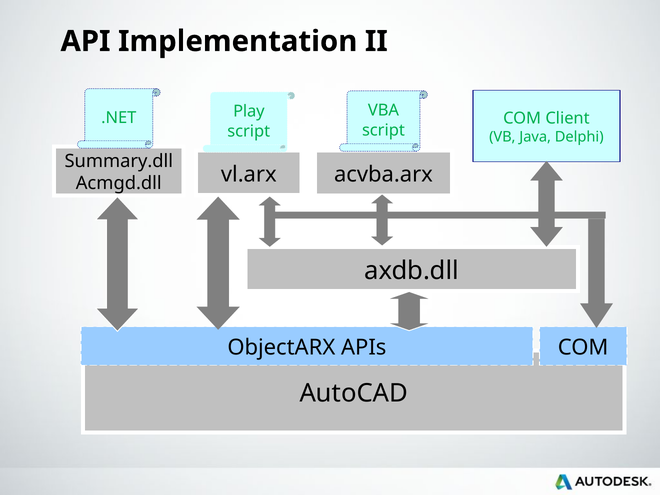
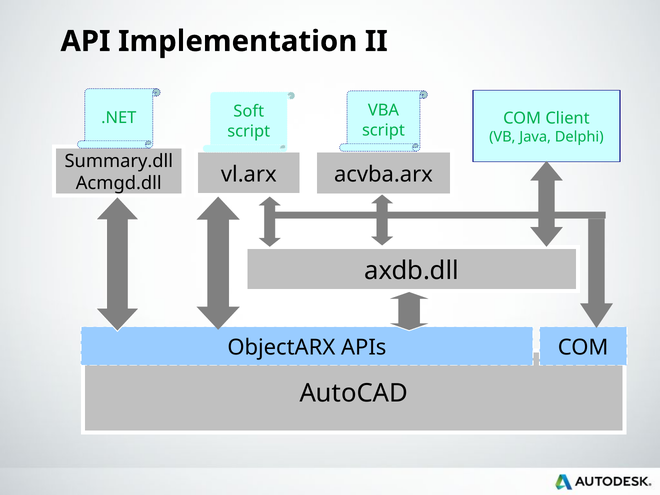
Play: Play -> Soft (249, 111)
